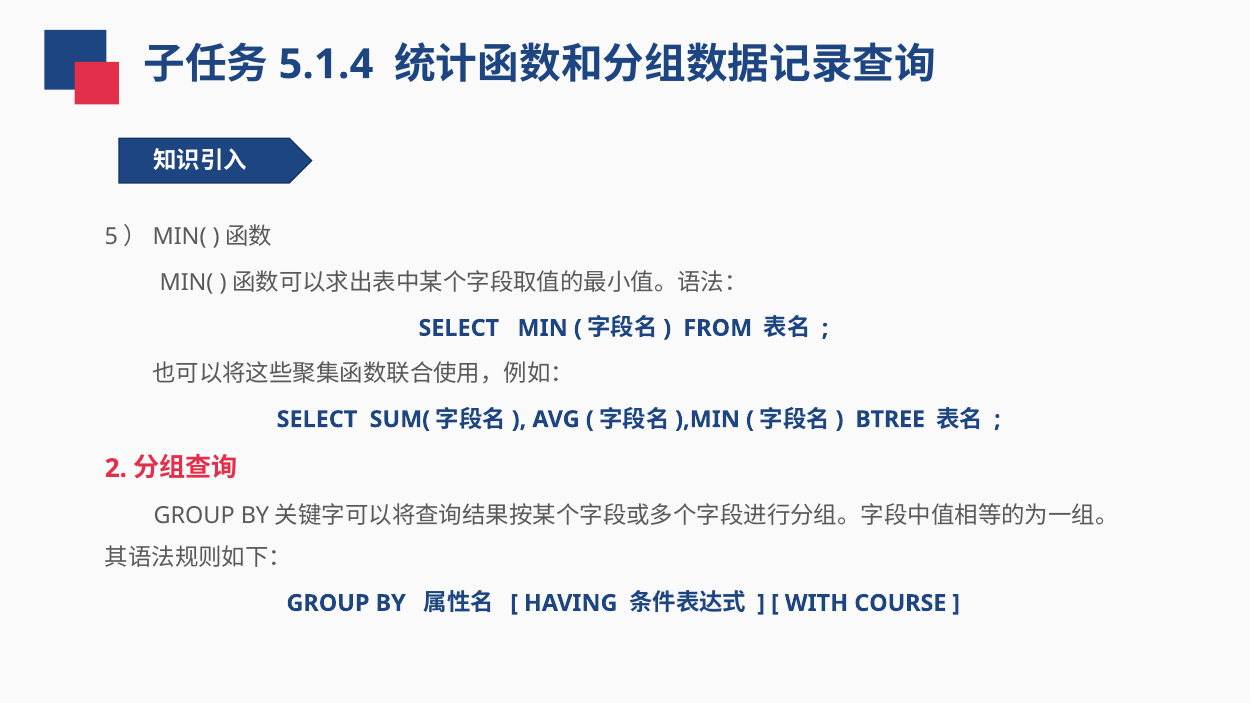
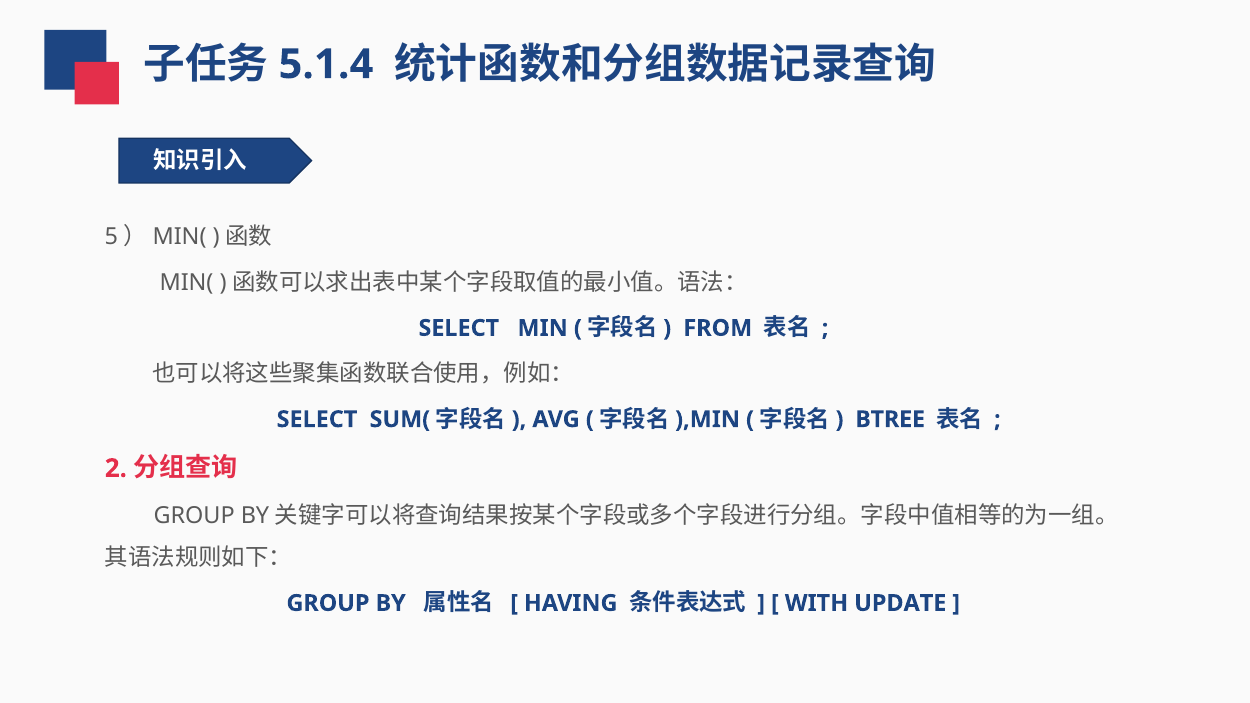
COURSE: COURSE -> UPDATE (900, 603)
